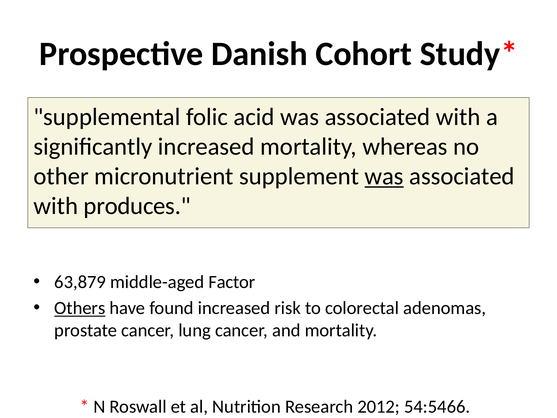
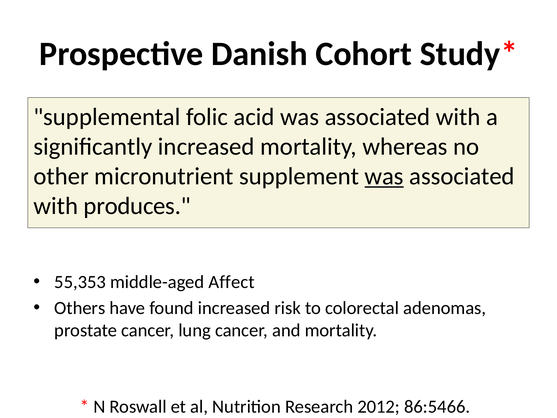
63,879: 63,879 -> 55,353 (80, 282)
Factor: Factor -> Affect (232, 282)
Others underline: present -> none (80, 308)
54:5466: 54:5466 -> 86:5466 (437, 406)
